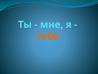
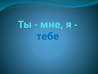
тебе colour: orange -> blue (48, 36)
